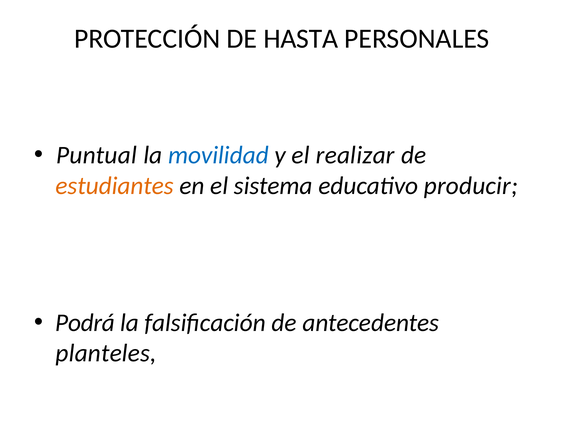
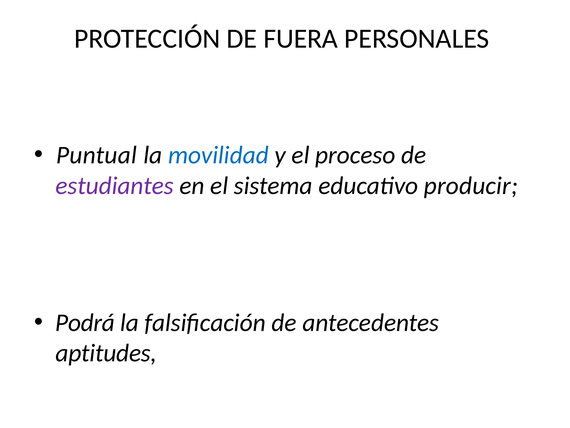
HASTA: HASTA -> FUERA (301, 39)
realizar: realizar -> proceso (355, 155)
estudiantes colour: orange -> purple (115, 185)
planteles: planteles -> aptitudes (106, 353)
